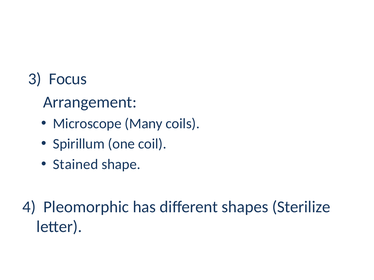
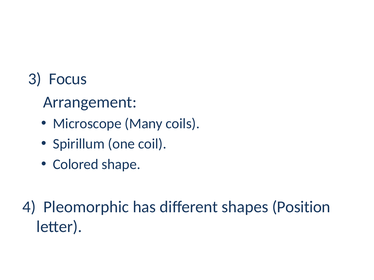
Stained: Stained -> Colored (76, 165)
Sterilize: Sterilize -> Position (301, 207)
